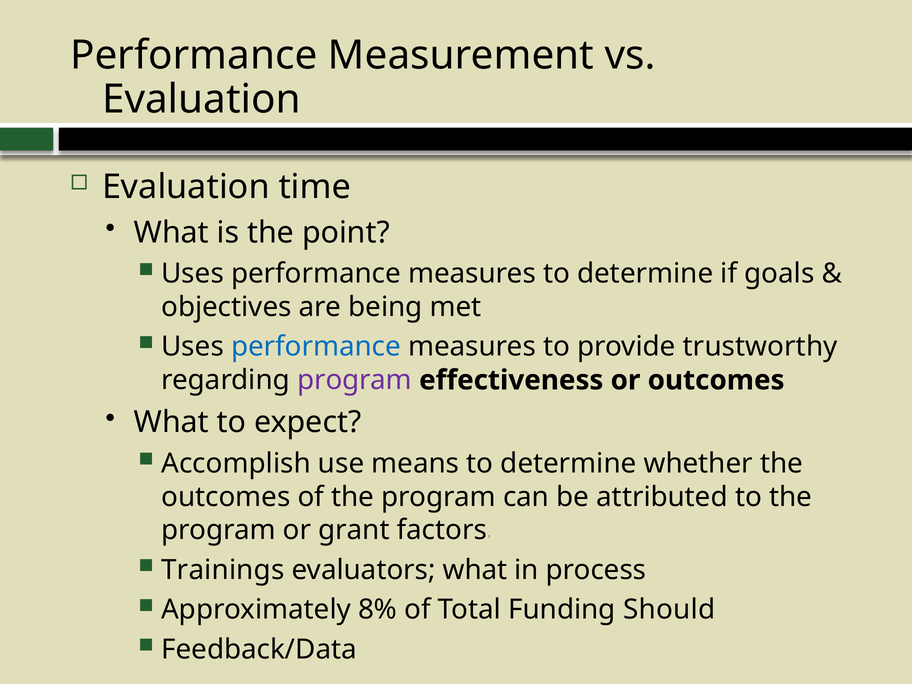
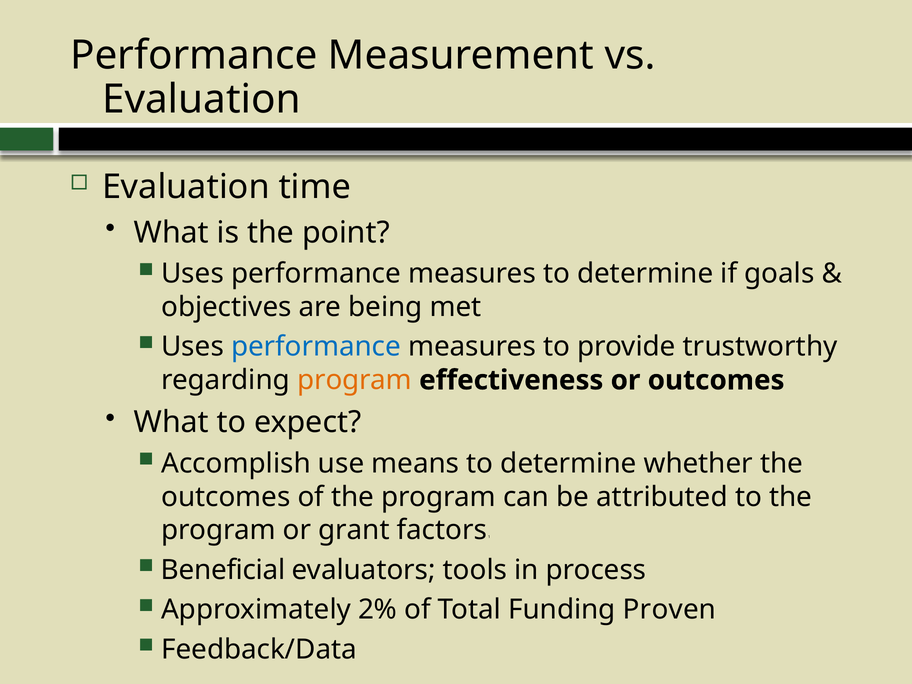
program colour: purple -> orange (355, 380)
Trainings: Trainings -> Beneficial (223, 570)
evaluators what: what -> tools (475, 570)
8%: 8% -> 2% (378, 610)
Should: Should -> Proven (669, 610)
